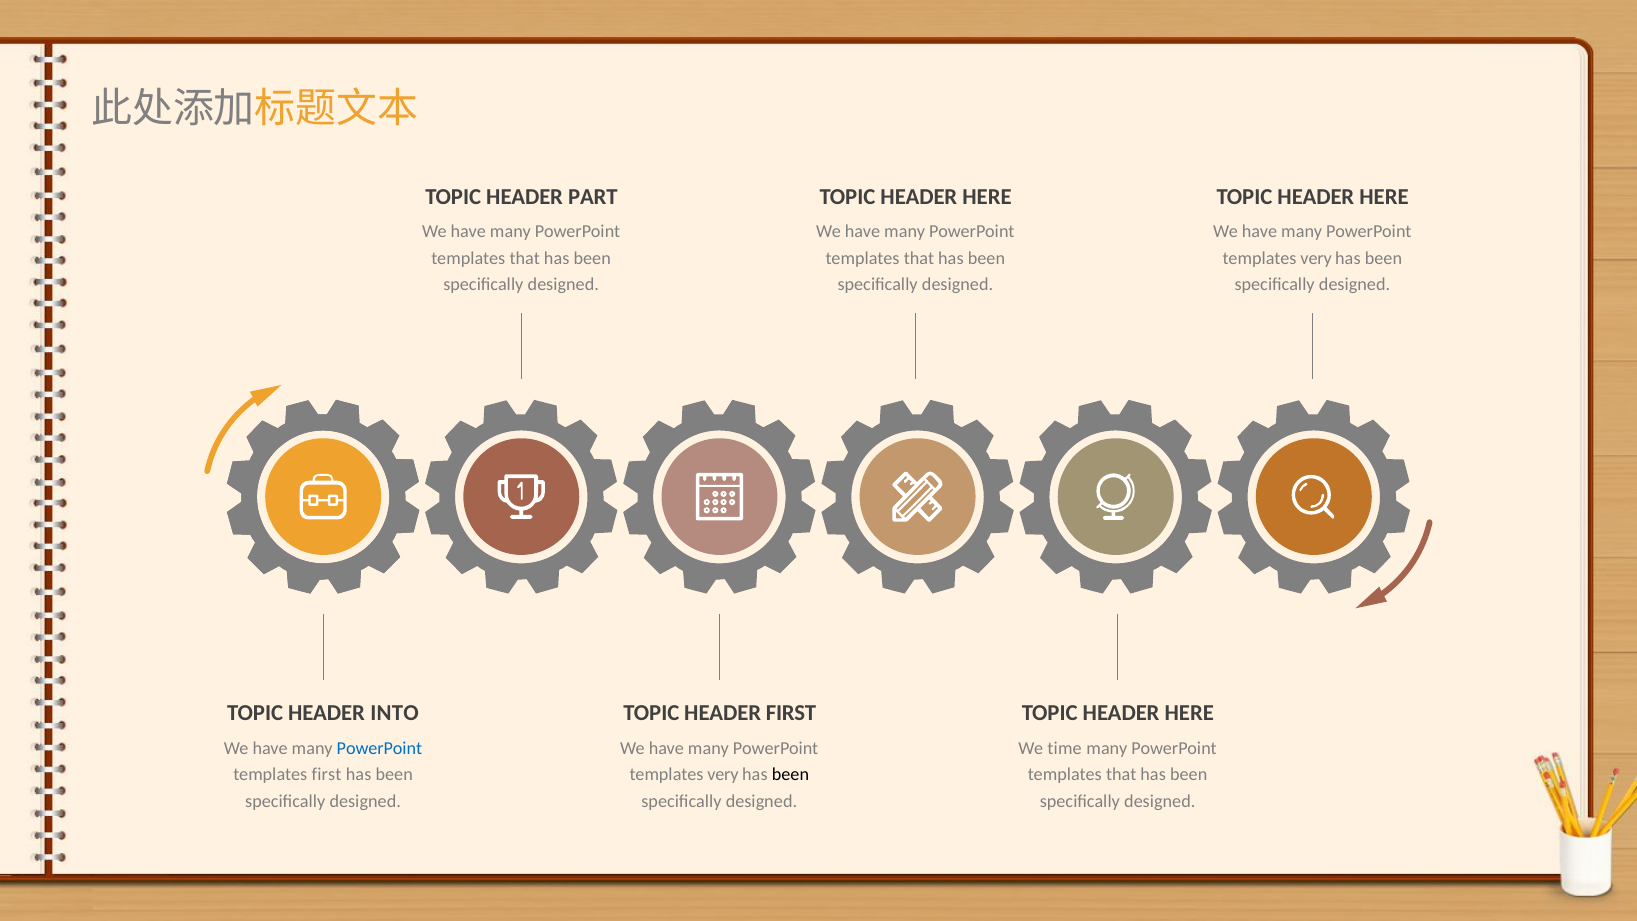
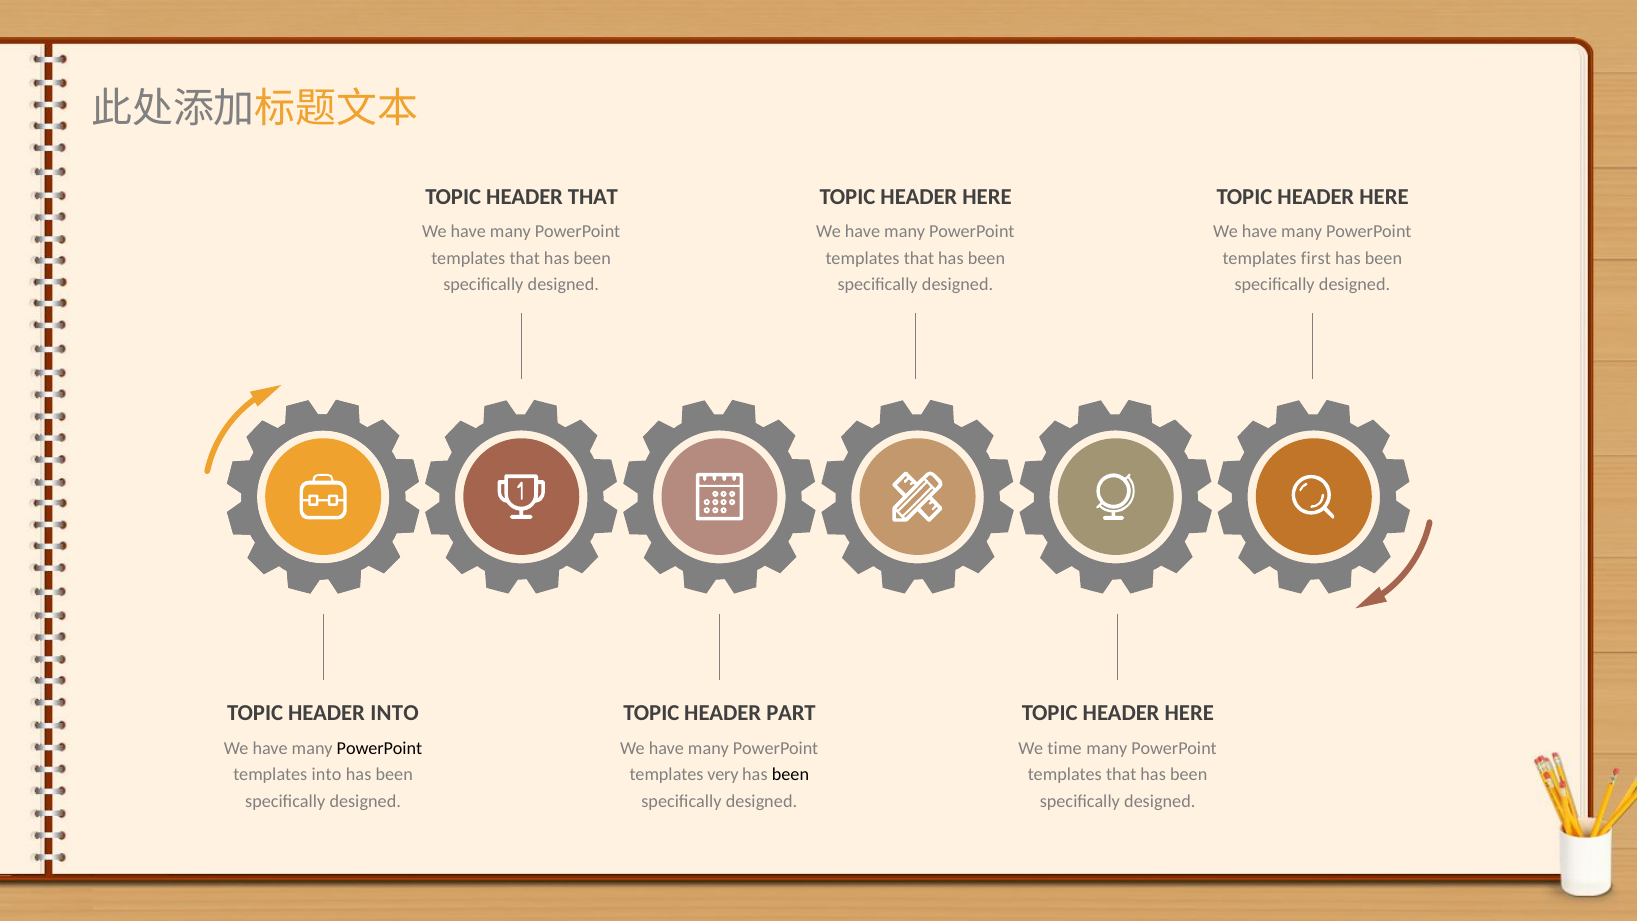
HEADER PART: PART -> THAT (593, 197)
very: very -> first (1316, 258)
HEADER FIRST: FIRST -> PART (791, 713)
PowerPoint colour: blue -> black (379, 749)
templates first: first -> into (327, 775)
